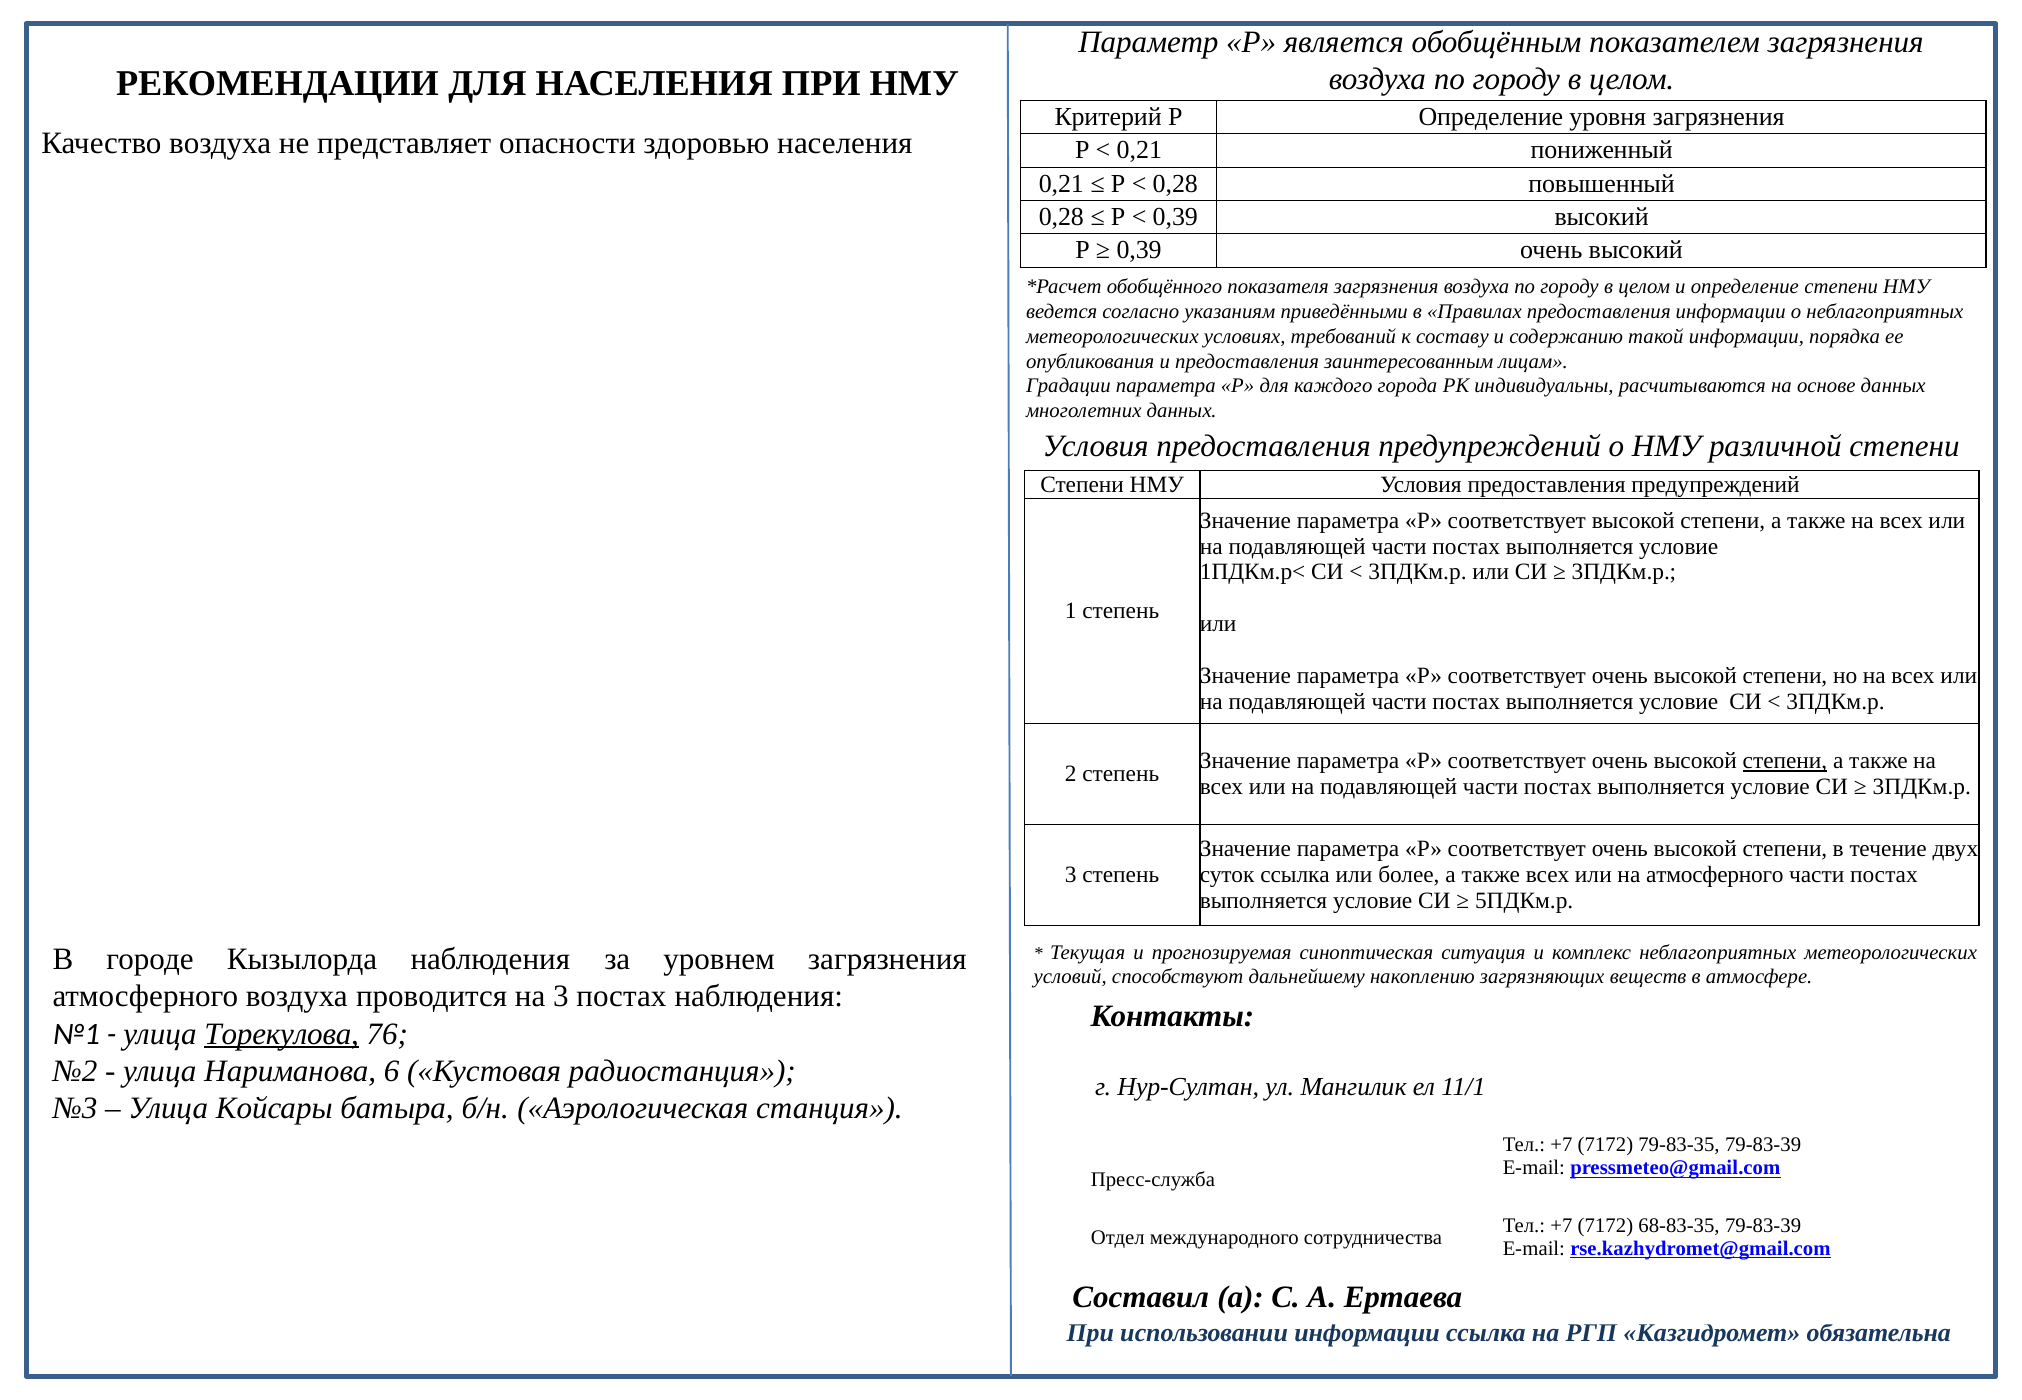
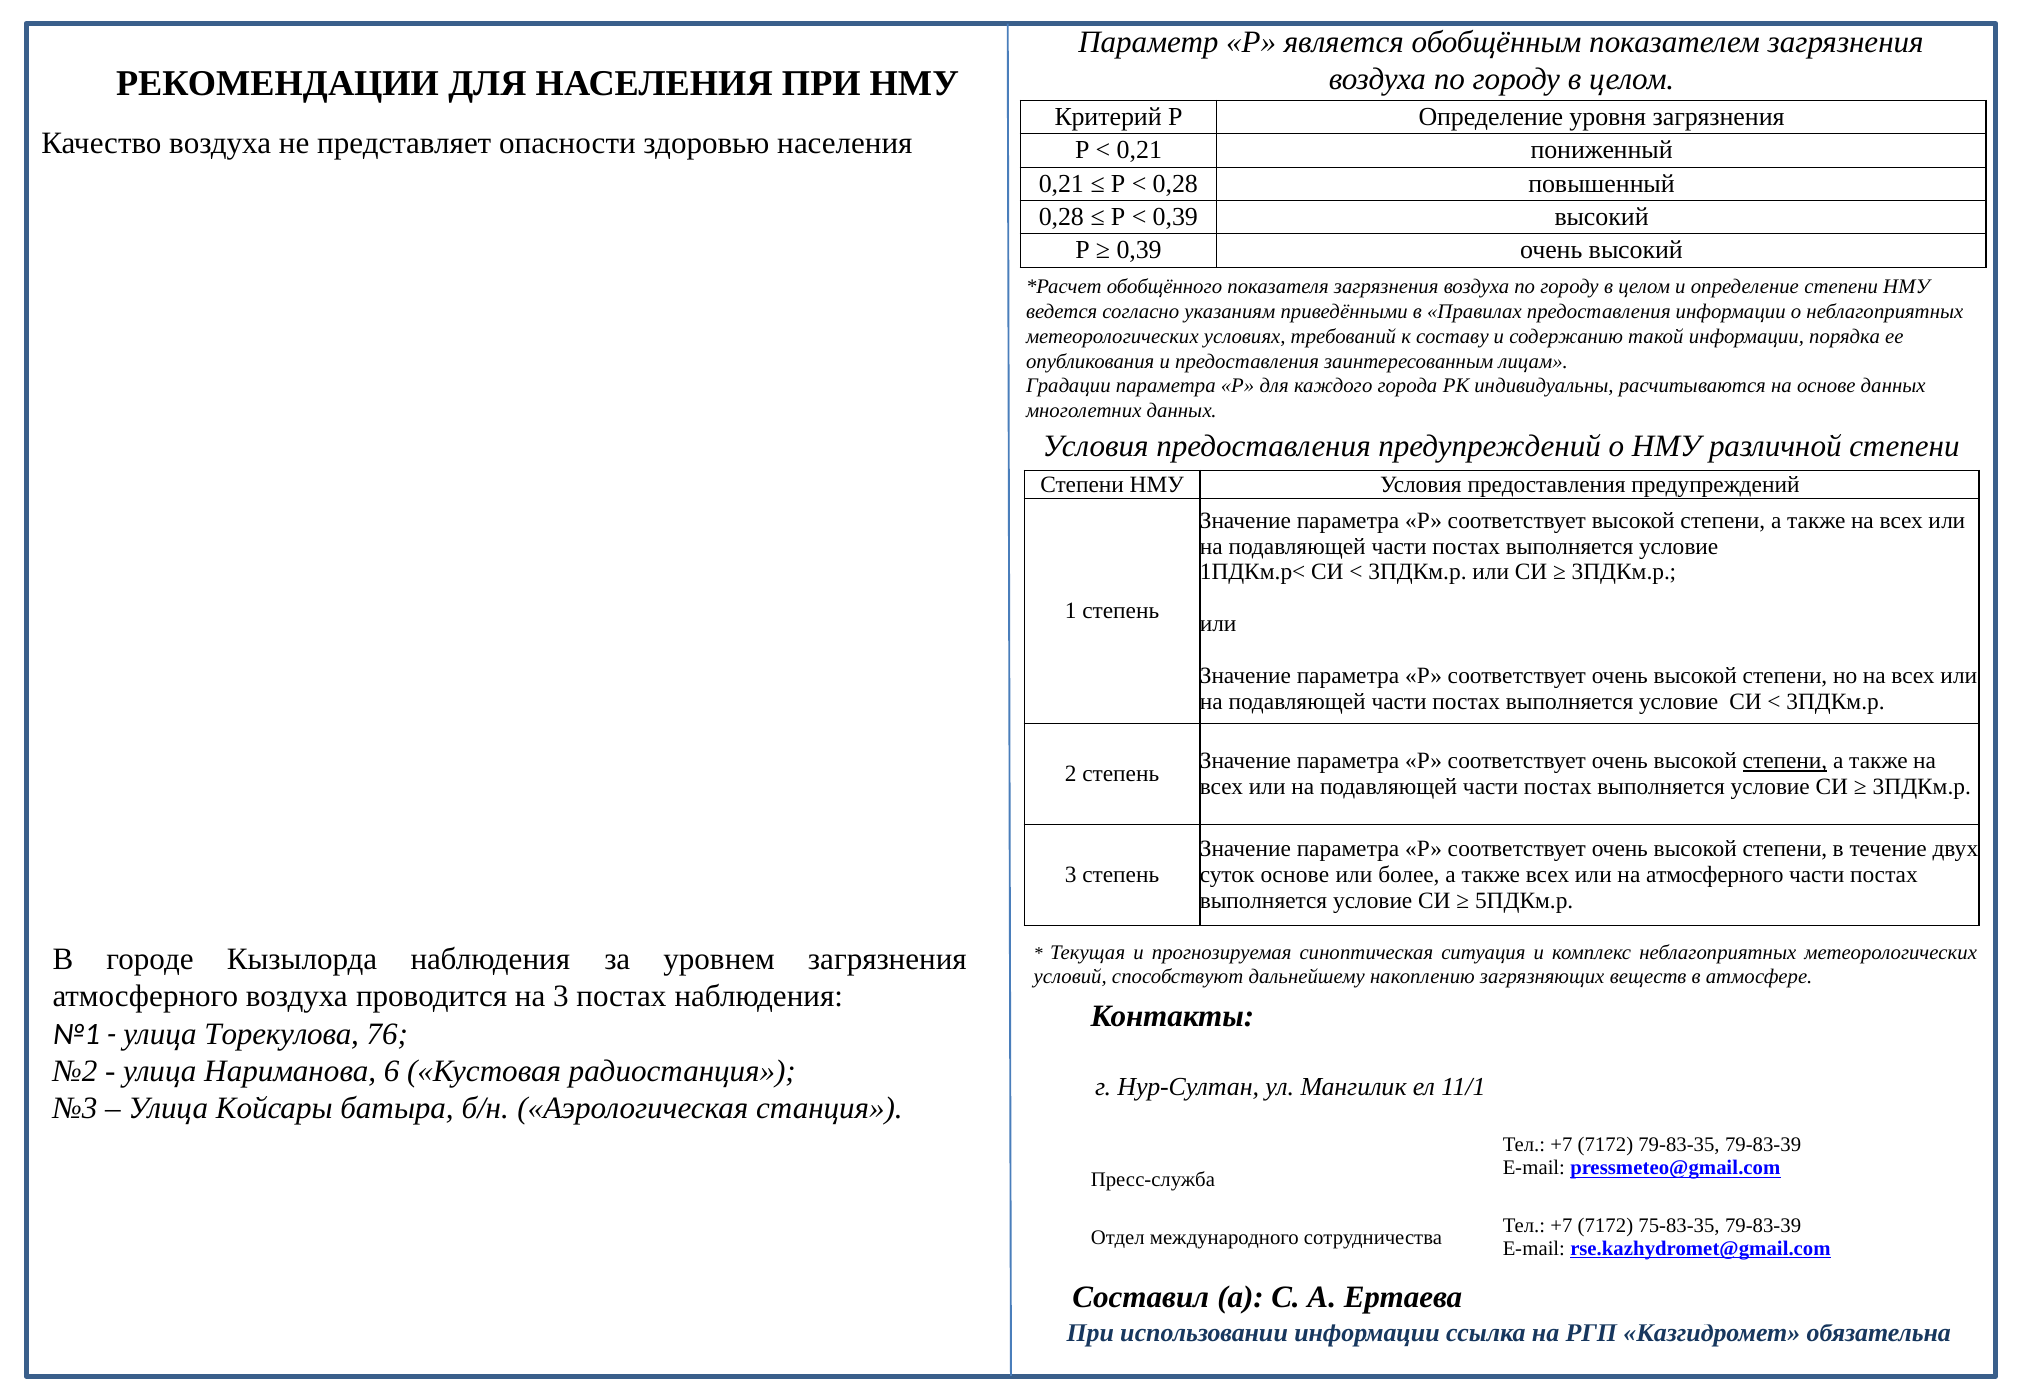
суток ссылка: ссылка -> основе (1295, 875)
Торекулова underline: present -> none (282, 1034)
68-83-35: 68-83-35 -> 75-83-35 (1679, 1226)
